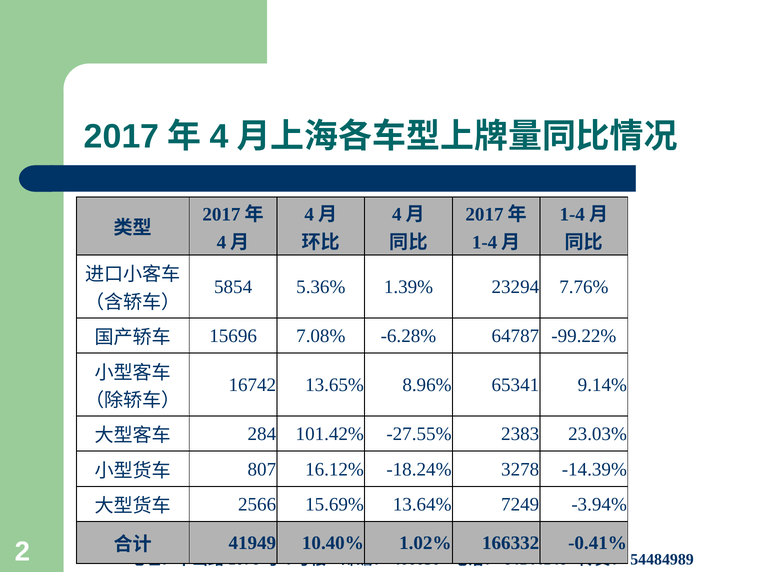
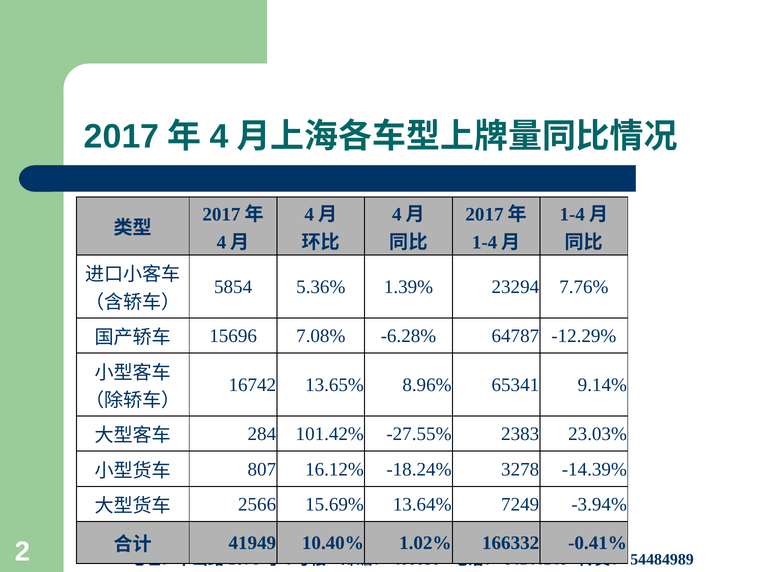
-99.22%: -99.22% -> -12.29% (584, 336)
